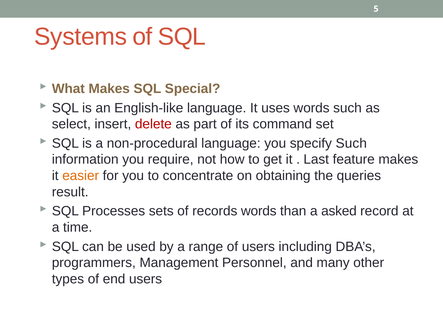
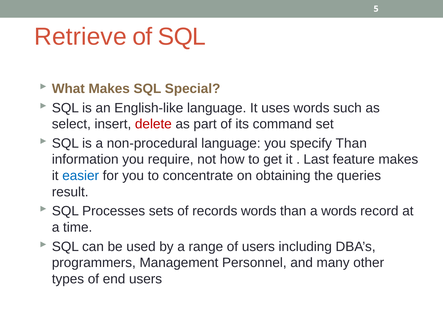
Systems: Systems -> Retrieve (80, 37)
specify Such: Such -> Than (351, 143)
easier colour: orange -> blue (81, 176)
a asked: asked -> words (339, 211)
